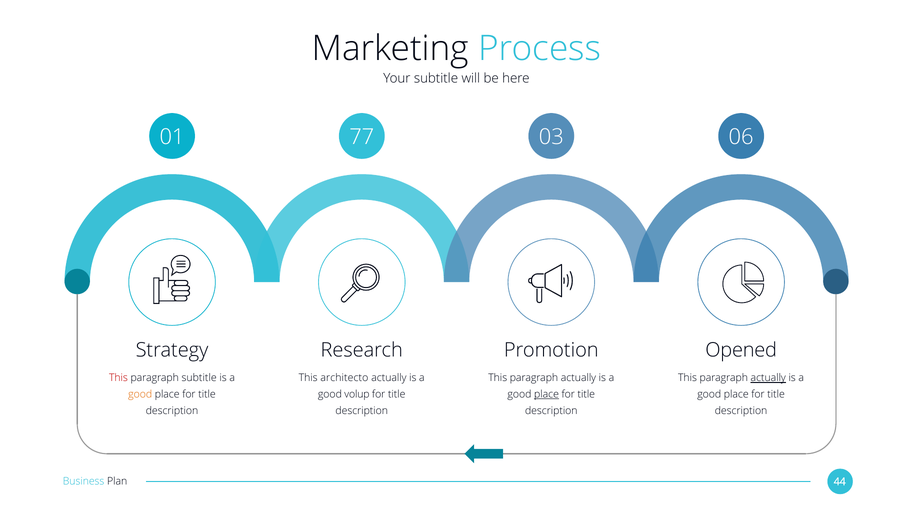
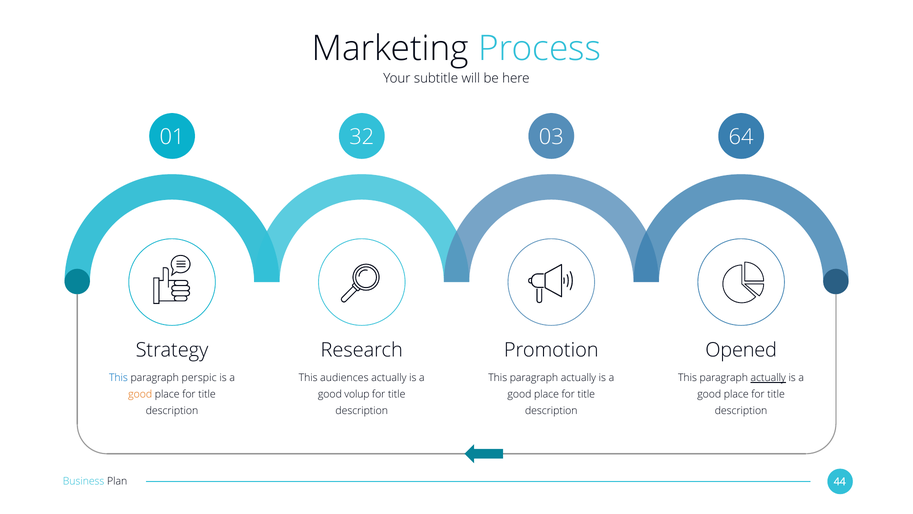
77: 77 -> 32 (362, 137)
06: 06 -> 64 (741, 137)
This colour: red -> blue (118, 378)
paragraph subtitle: subtitle -> perspic (199, 378)
architecto: architecto -> audiences (344, 378)
place underline: present -> none (546, 394)
